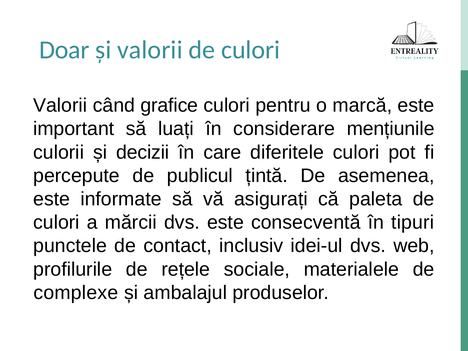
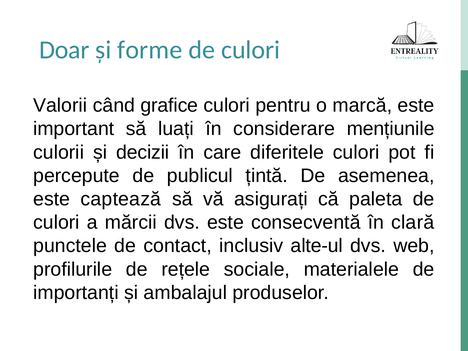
și valorii: valorii -> forme (150, 50)
informate: informate -> captează (121, 199)
tipuri: tipuri -> clară (413, 222)
idei-ul: idei-ul -> alte-ul (317, 246)
complexe: complexe -> importanți (76, 293)
